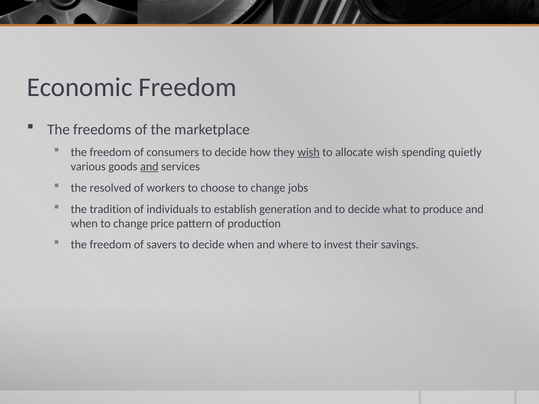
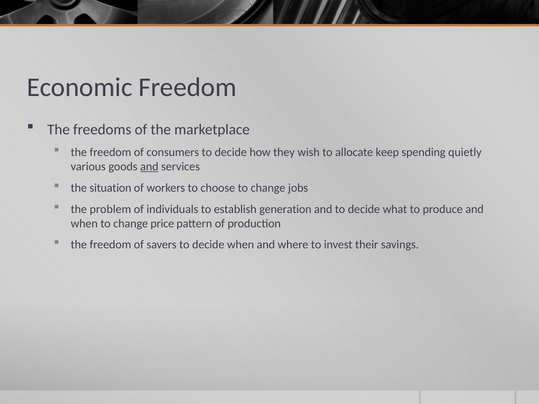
wish underline: present -> none (309, 152)
allocate wish: wish -> keep (387, 152)
resolved: resolved -> situation (110, 188)
tradition: tradition -> problem (110, 209)
